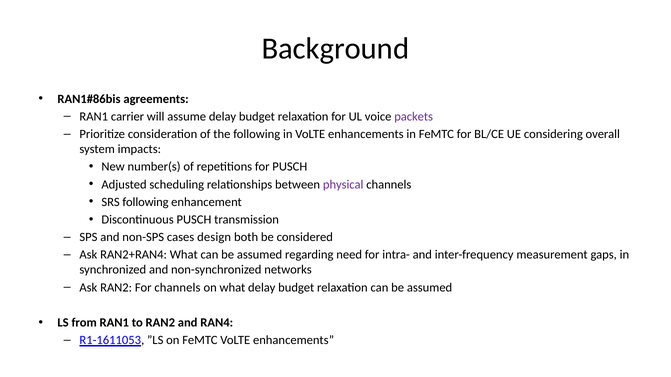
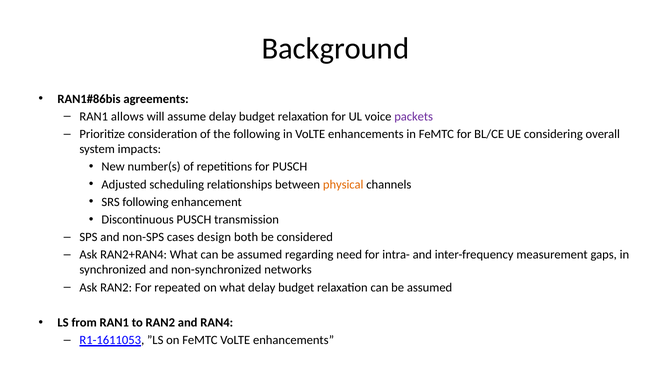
carrier: carrier -> allows (127, 117)
physical colour: purple -> orange (343, 185)
For channels: channels -> repeated (178, 288)
